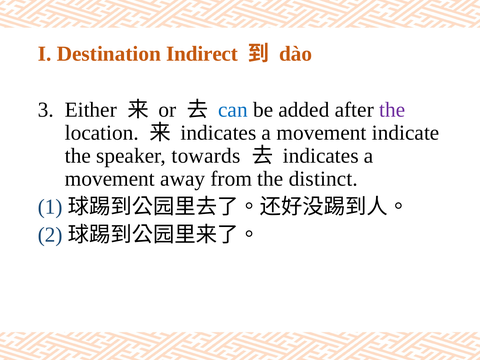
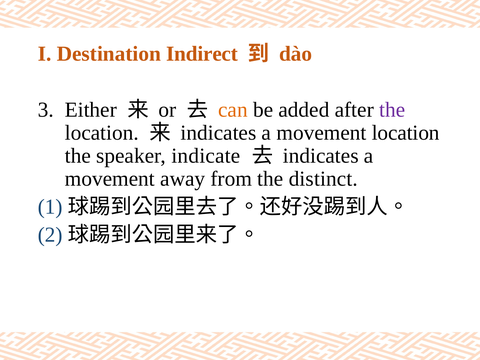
can colour: blue -> orange (233, 110)
movement indicate: indicate -> location (406, 133)
towards: towards -> indicate (206, 156)
